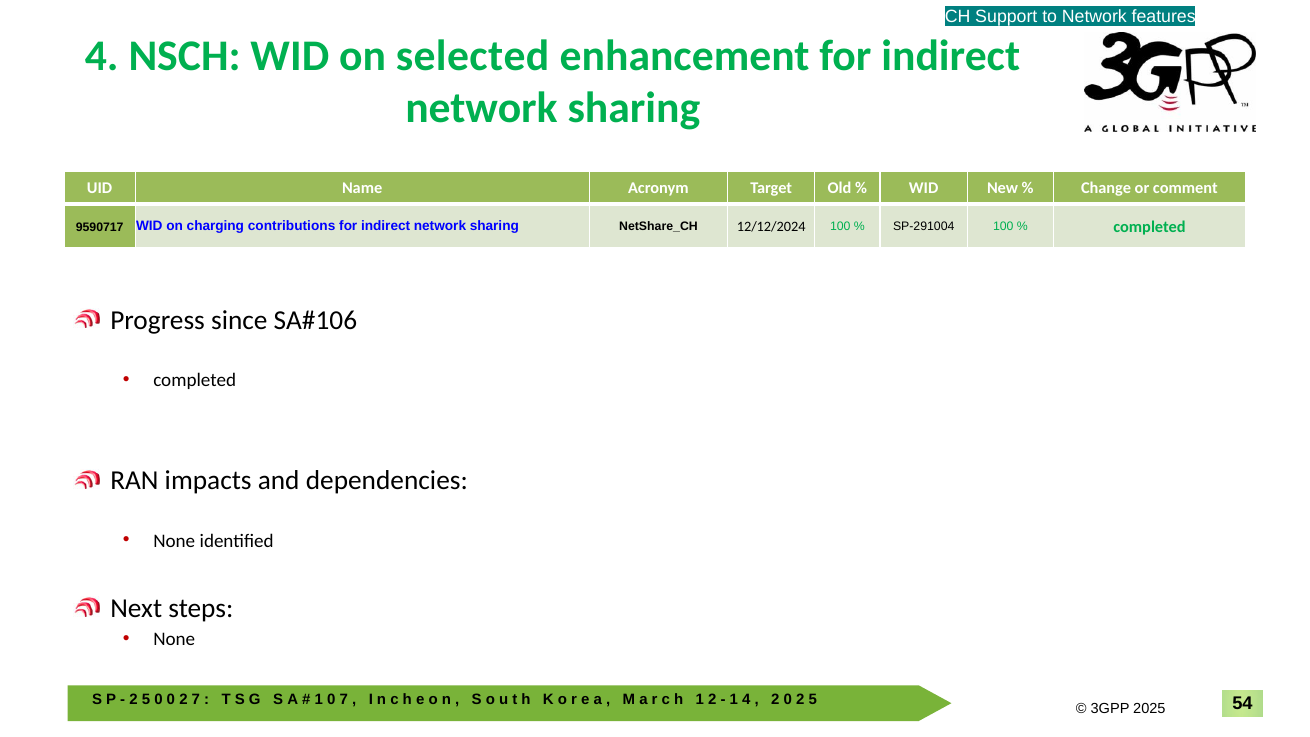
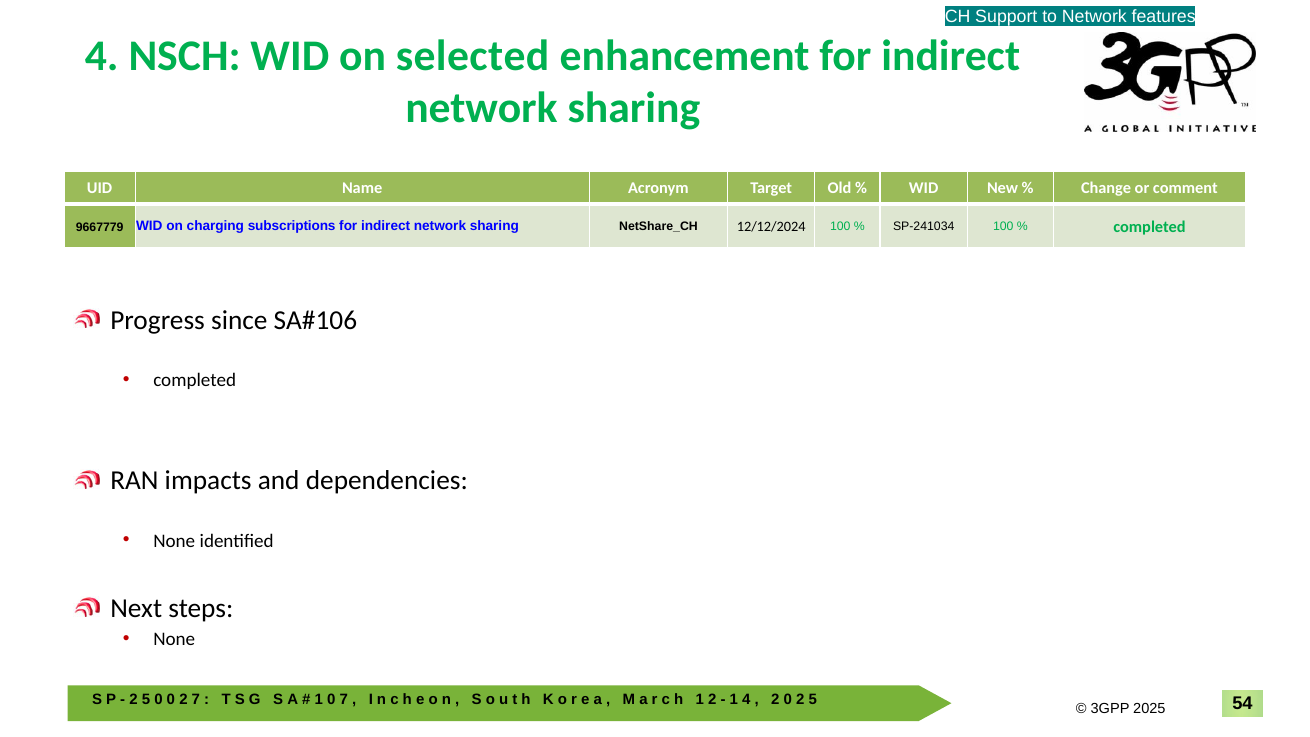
9590717: 9590717 -> 9667779 (100, 227)
contributions: contributions -> subscriptions (292, 226)
SP-291004: SP-291004 -> SP-241034 (924, 226)
